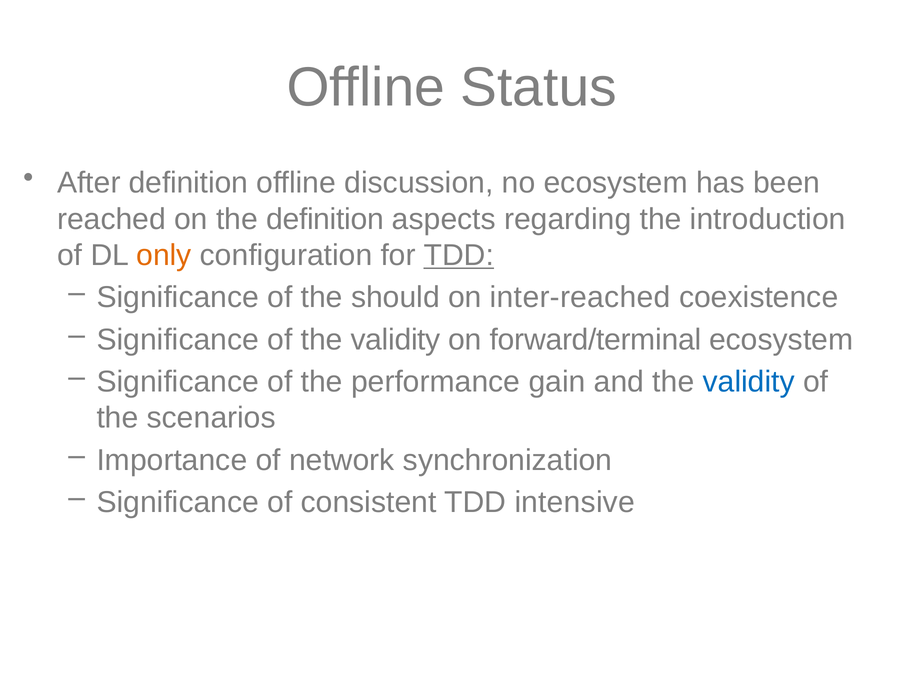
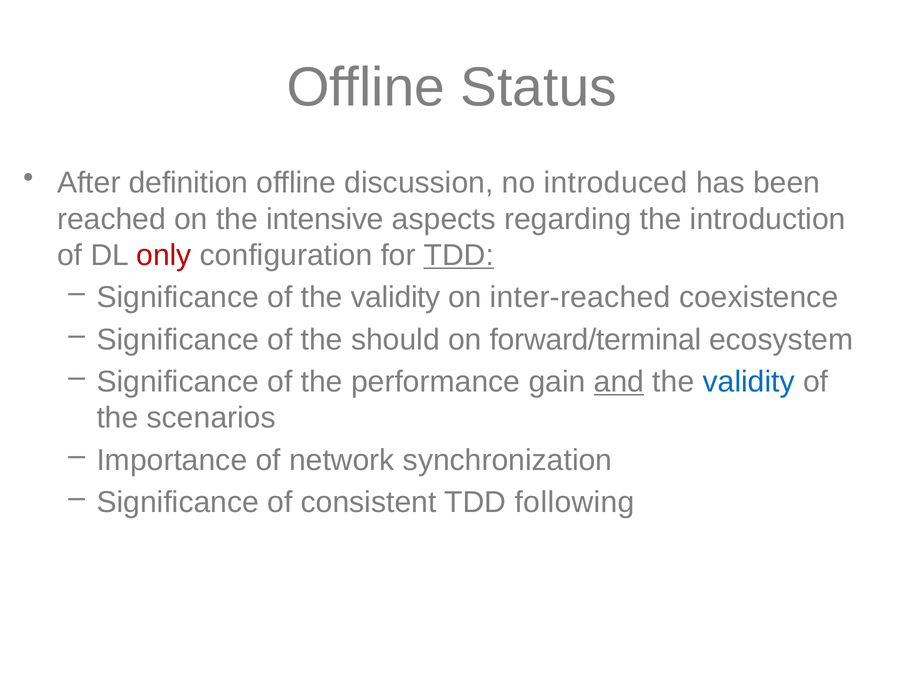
no ecosystem: ecosystem -> introduced (616, 183)
the definition: definition -> intensive (325, 219)
only colour: orange -> red (164, 255)
of the should: should -> validity (396, 297)
of the validity: validity -> should (395, 340)
and underline: none -> present (619, 382)
intensive: intensive -> following (575, 502)
